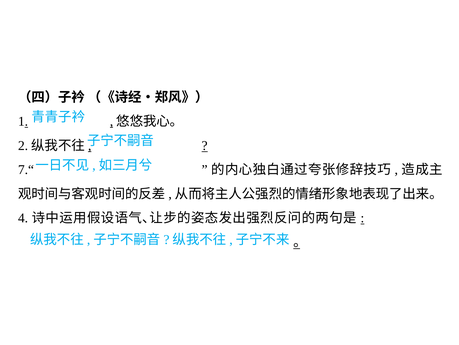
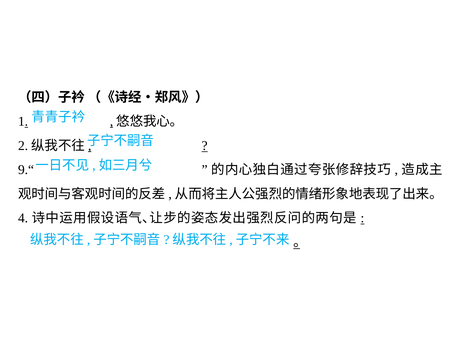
7.“: 7.“ -> 9.“ (26, 169)
